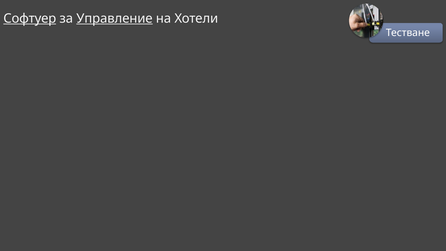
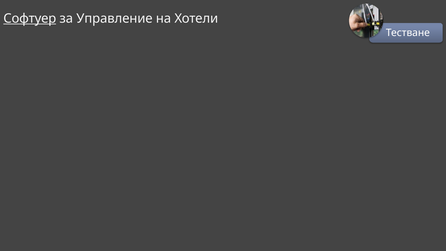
Управление underline: present -> none (114, 18)
